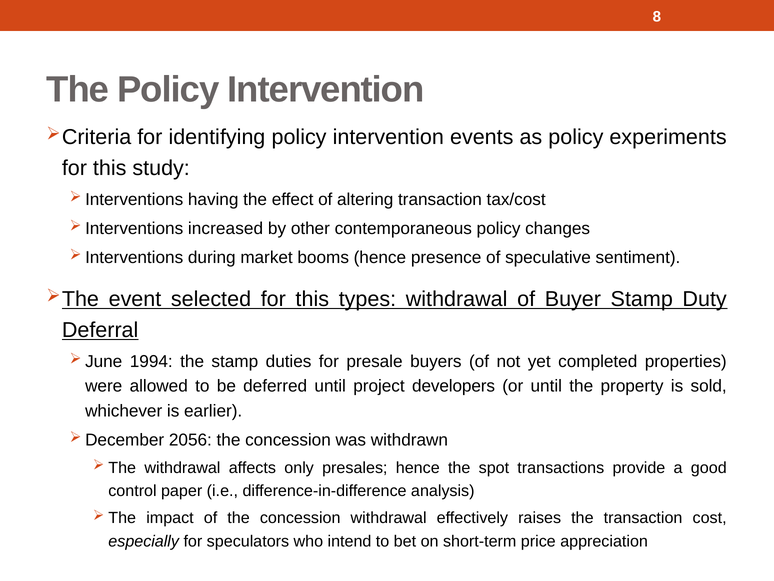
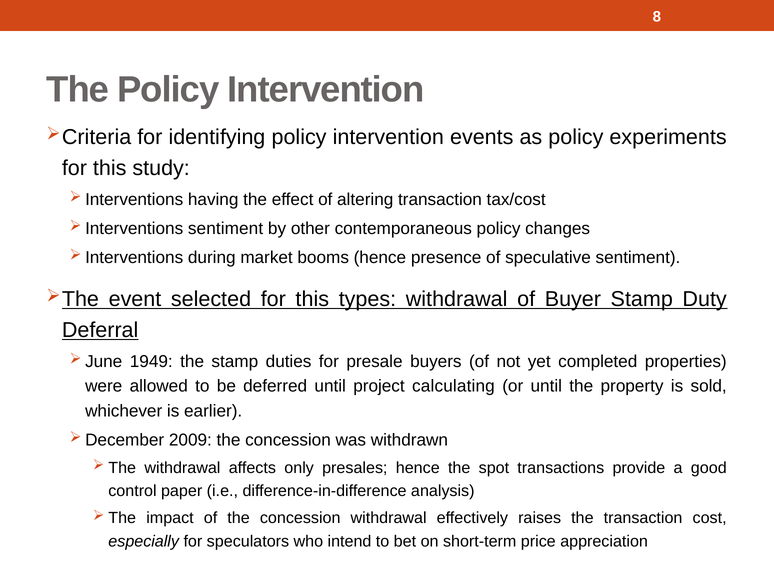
increased: increased -> sentiment (226, 228)
1994: 1994 -> 1949 (151, 361)
developers: developers -> calculating (453, 386)
2056: 2056 -> 2009 (190, 440)
